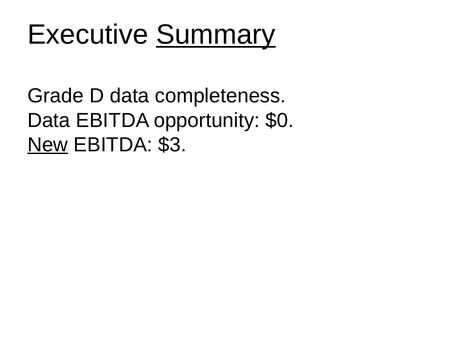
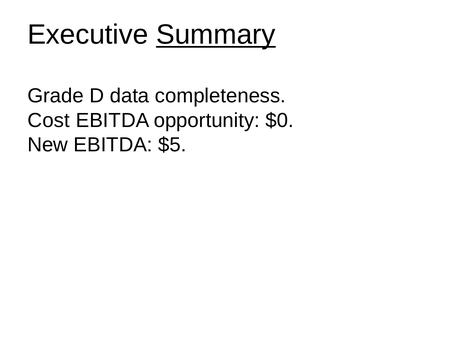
Data: Data -> Cost (49, 120)
New underline: present -> none (48, 145)
$3: $3 -> $5 (172, 145)
